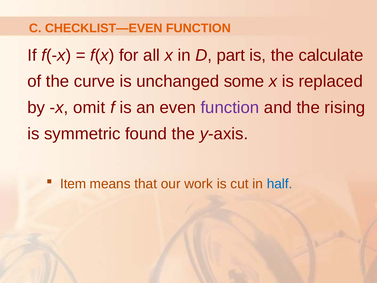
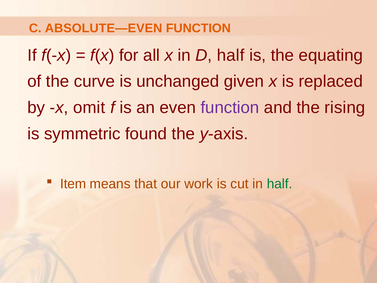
CHECKLIST—EVEN: CHECKLIST—EVEN -> ABSOLUTE—EVEN (104, 28)
D part: part -> half (231, 55)
calculate: calculate -> equating (331, 55)
some: some -> given (244, 81)
half colour: blue -> green (280, 184)
